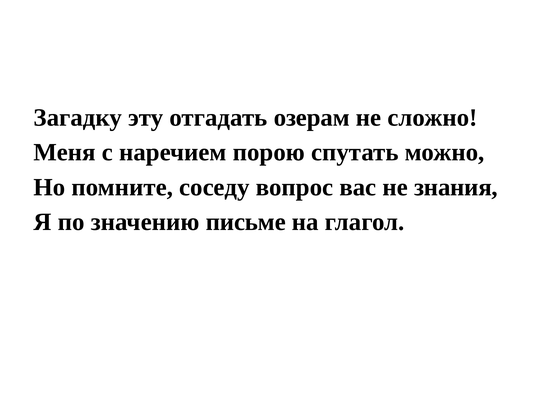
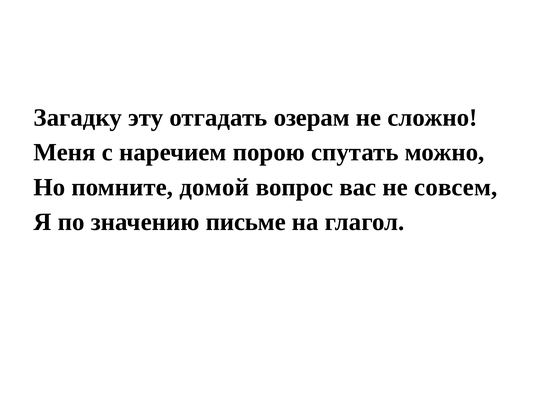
соседу: соседу -> домой (214, 187)
знания: знания -> совсем (456, 187)
